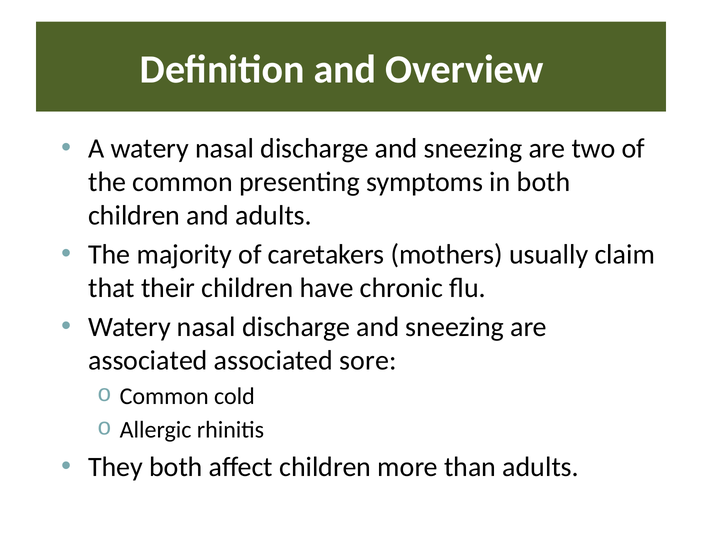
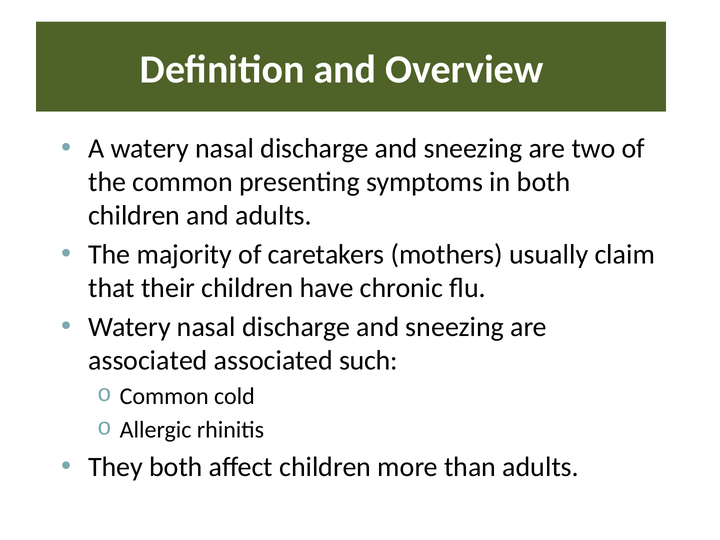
sore: sore -> such (368, 361)
